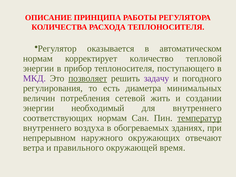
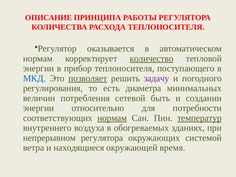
количество underline: none -> present (152, 59)
МКД colour: purple -> blue (34, 78)
жить: жить -> быть (160, 98)
необходимый: необходимый -> относительно (98, 108)
для внутреннего: внутреннего -> потребности (197, 108)
нормам underline: none -> present (112, 118)
непрерывном наружного: наружного -> регулятора (102, 138)
отвечают: отвечают -> системой (204, 138)
правильного: правильного -> находящиеся (79, 148)
